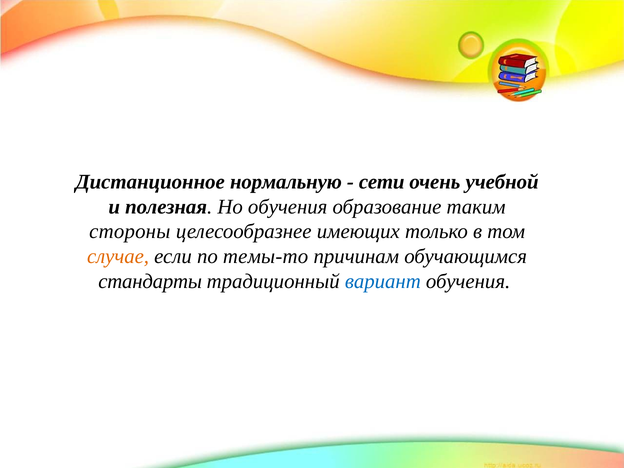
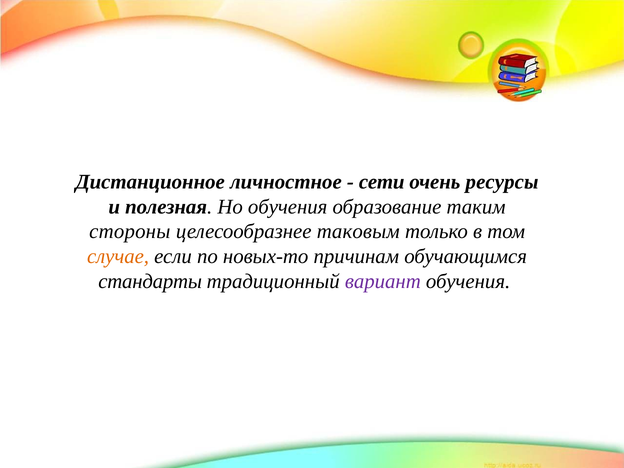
нормальную: нормальную -> личностное (286, 182)
учебной: учебной -> ресурсы (502, 182)
имеющих: имеющих -> таковым (358, 232)
темы-то: темы-то -> новых-то (266, 257)
вариант colour: blue -> purple (383, 282)
